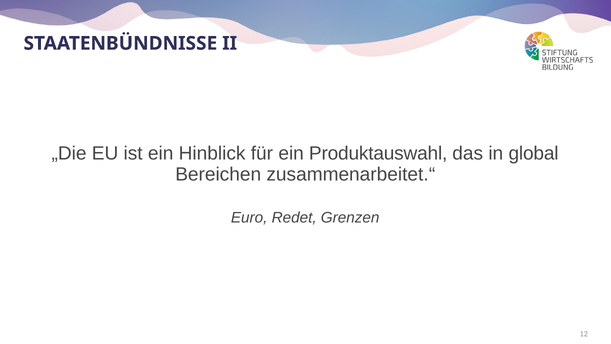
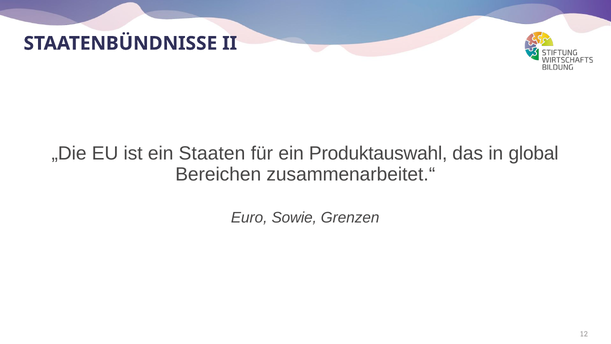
Hinblick: Hinblick -> Staaten (212, 153)
Redet: Redet -> Sowie (294, 218)
